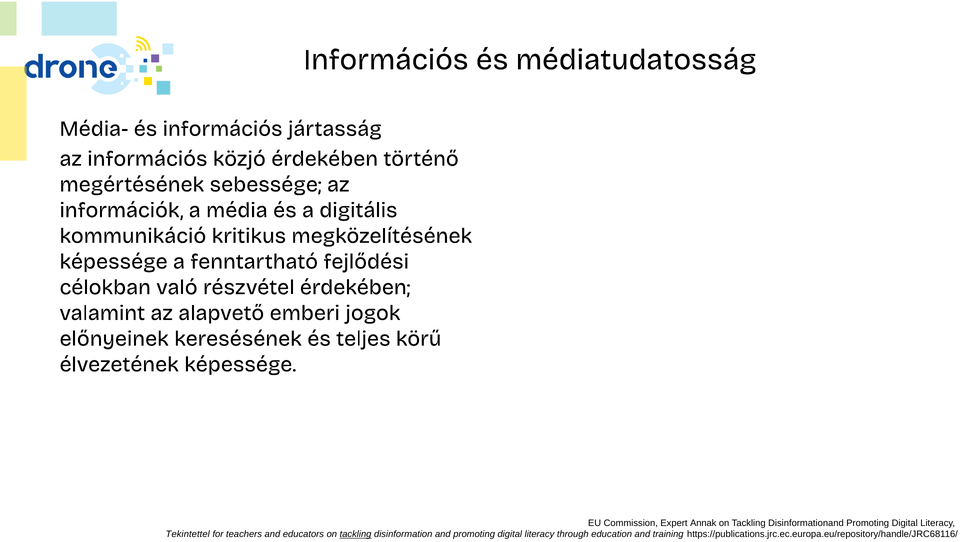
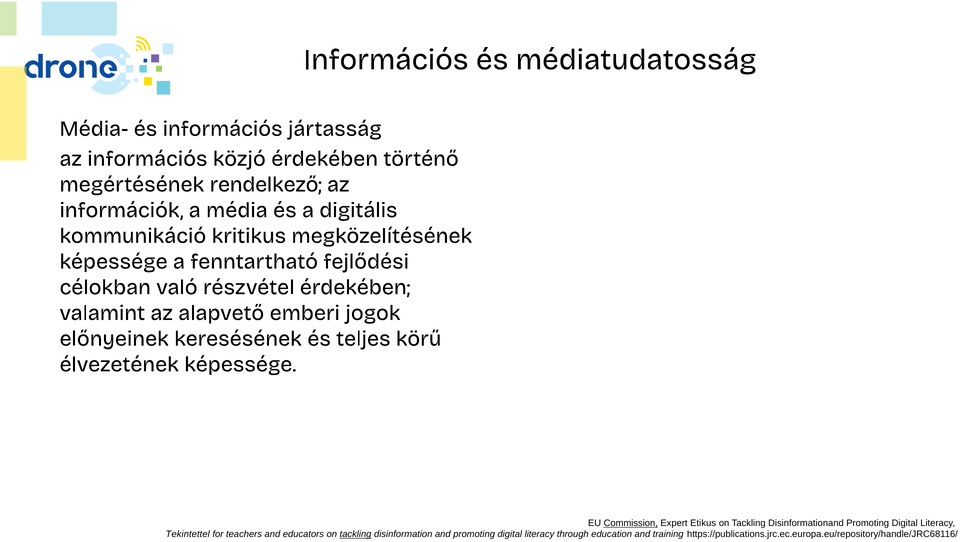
sebessége: sebessége -> rendelkező (266, 184)
Commission underline: none -> present (631, 523)
Annak: Annak -> Etikus (703, 523)
